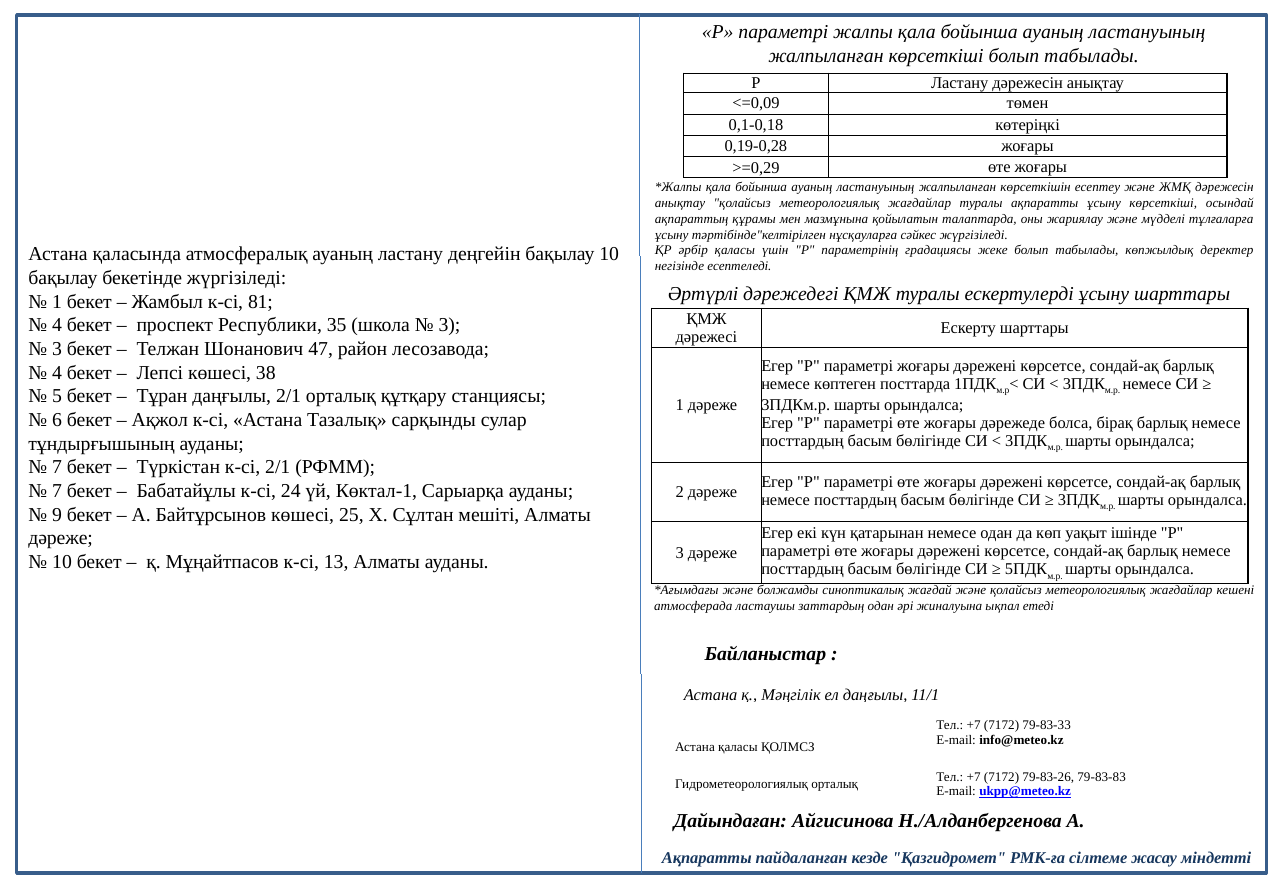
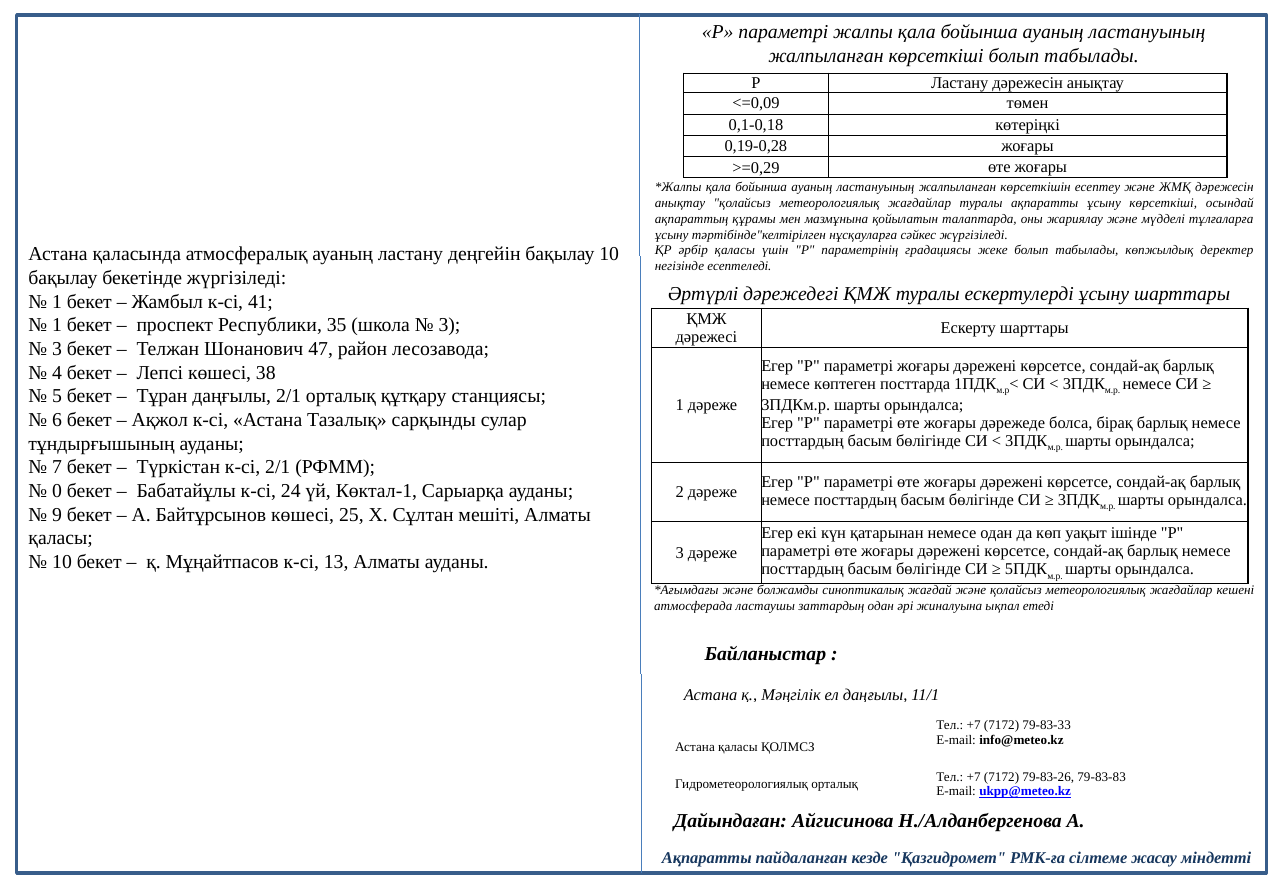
81: 81 -> 41 (260, 302)
4: 4 -> 1 (57, 325)
7: 7 -> 0 (57, 491)
дәреже: дәреже -> қаласы (61, 539)
